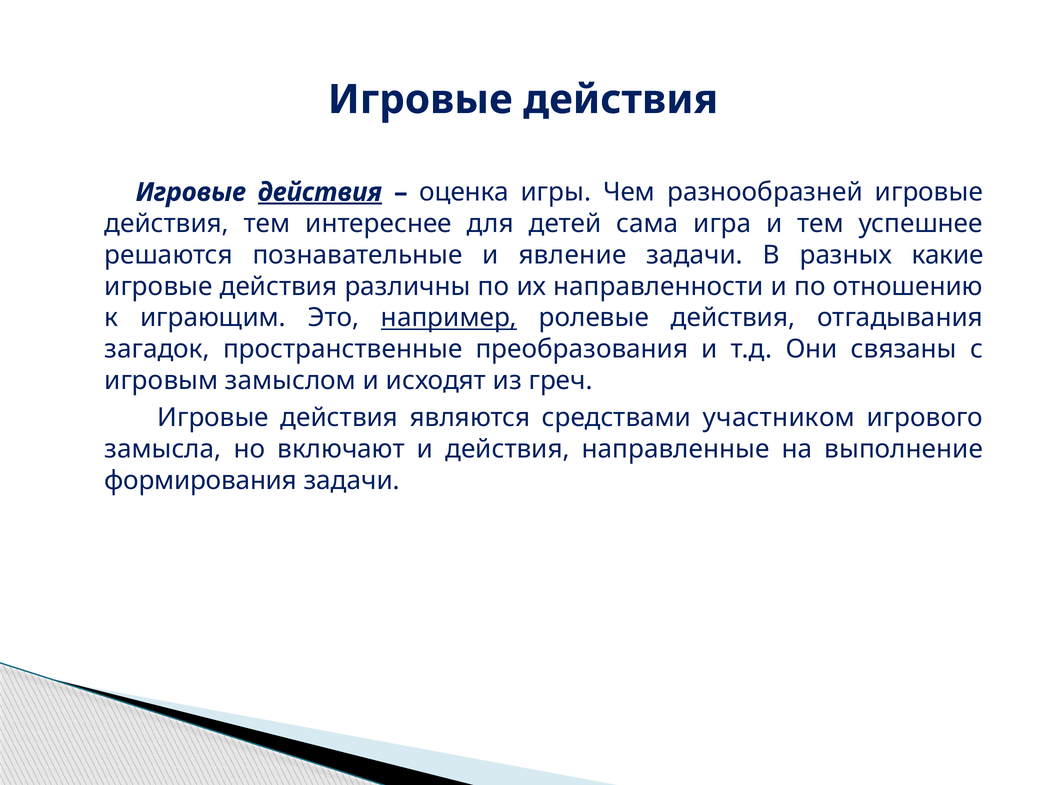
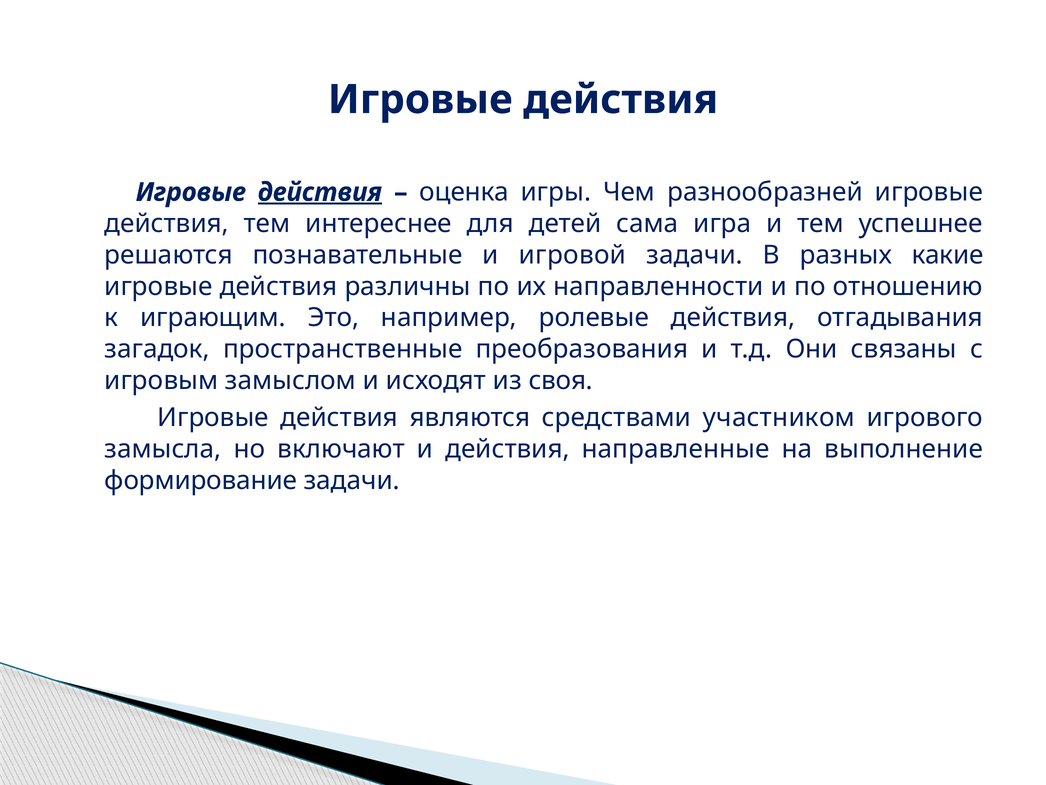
явление: явление -> игровой (572, 255)
например underline: present -> none (449, 318)
греч: греч -> своя (561, 380)
формирования: формирования -> формирование (201, 480)
